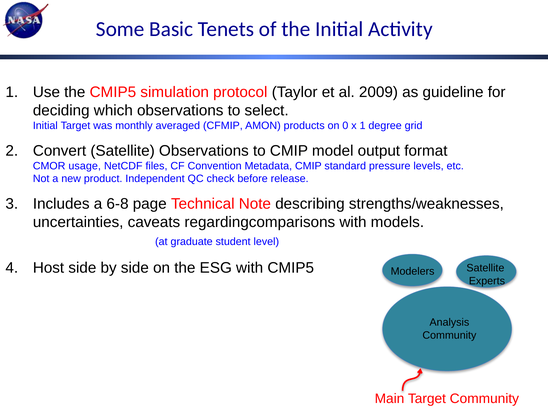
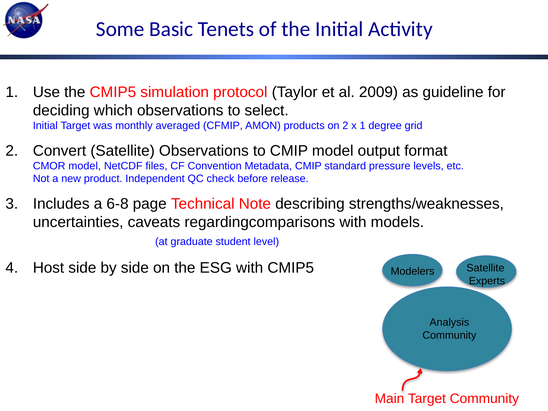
on 0: 0 -> 2 (345, 126)
CMOR usage: usage -> model (85, 166)
